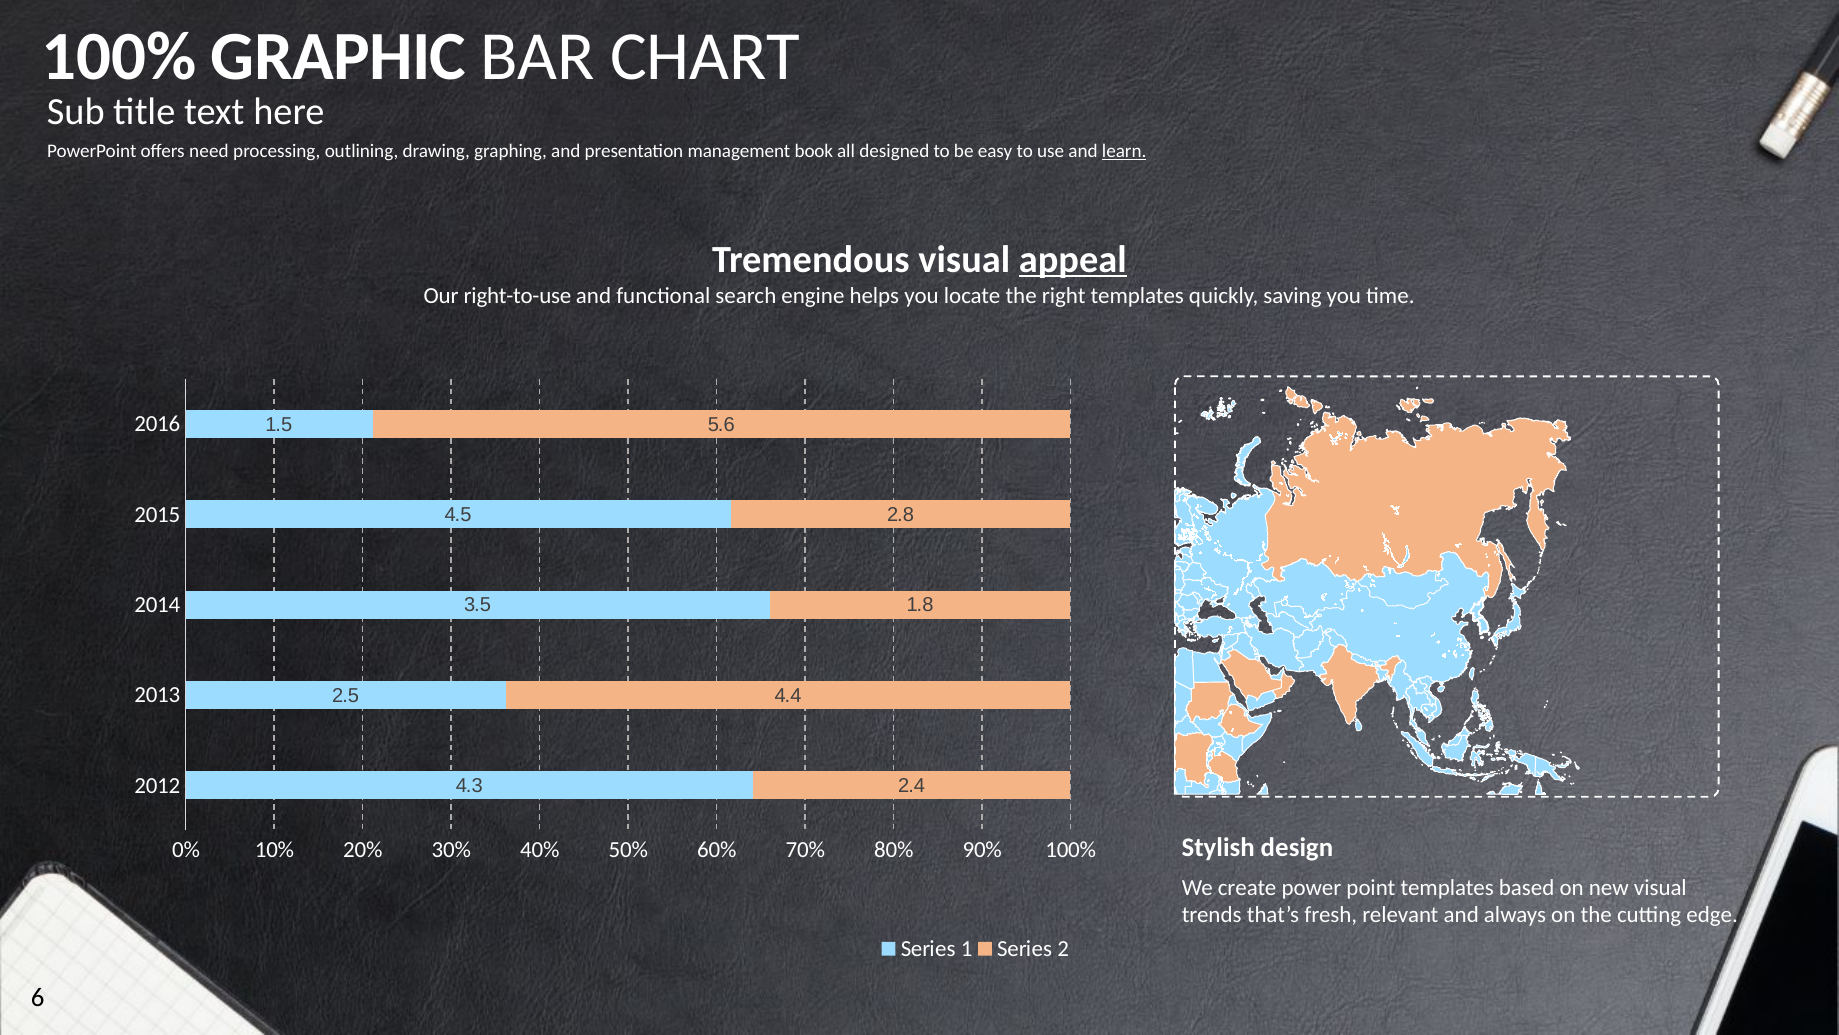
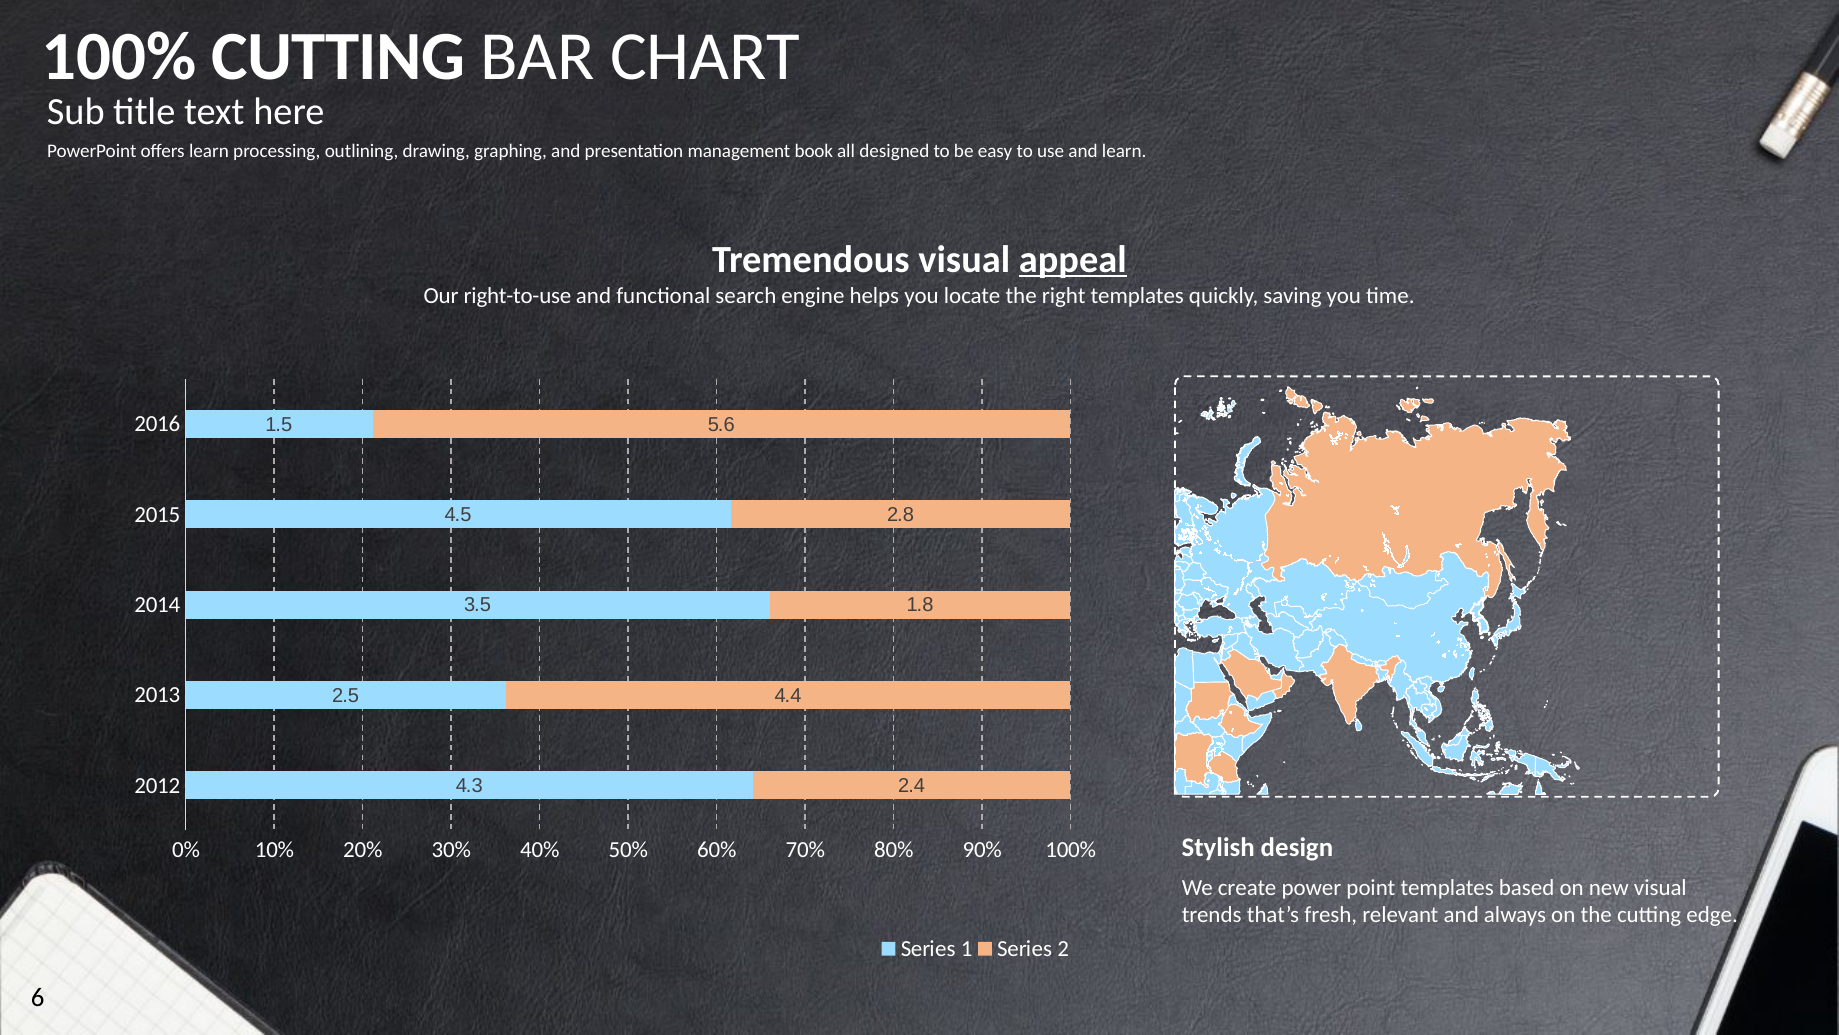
100% GRAPHIC: GRAPHIC -> CUTTING (339, 56)
offers need: need -> learn (209, 151)
learn underline: present -> none (1124, 151)
